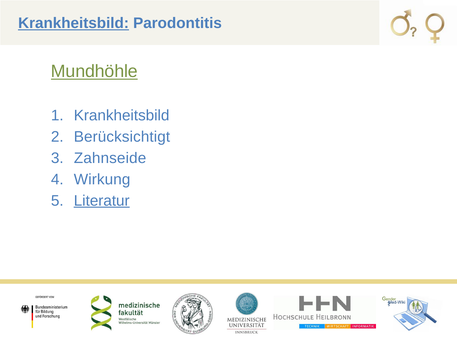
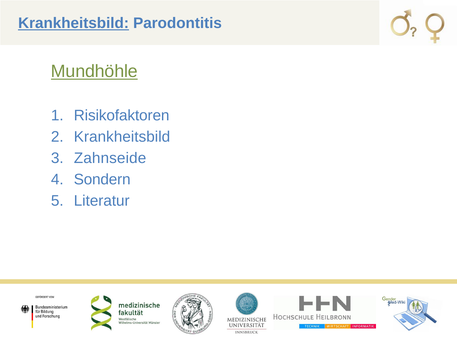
Krankheitsbild: Krankheitsbild -> Risikofaktoren (122, 115)
Berücksichtigt: Berücksichtigt -> Krankheitsbild (122, 137)
Wirkung: Wirkung -> Sondern (102, 179)
Literatur underline: present -> none (102, 201)
